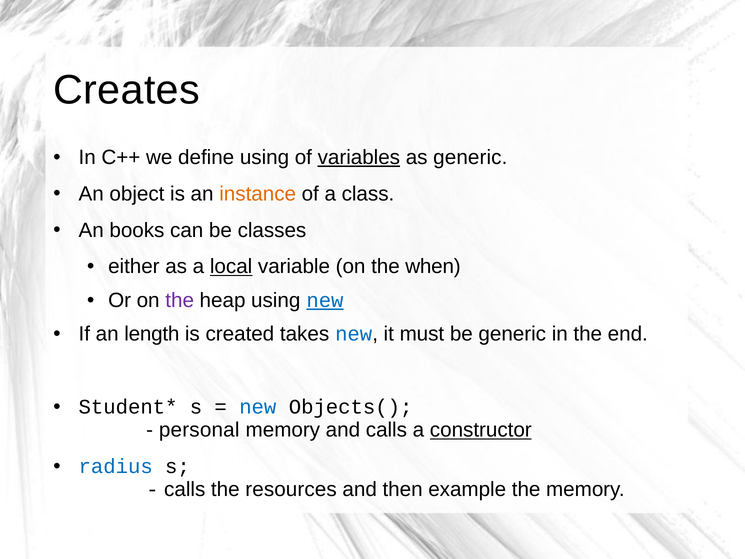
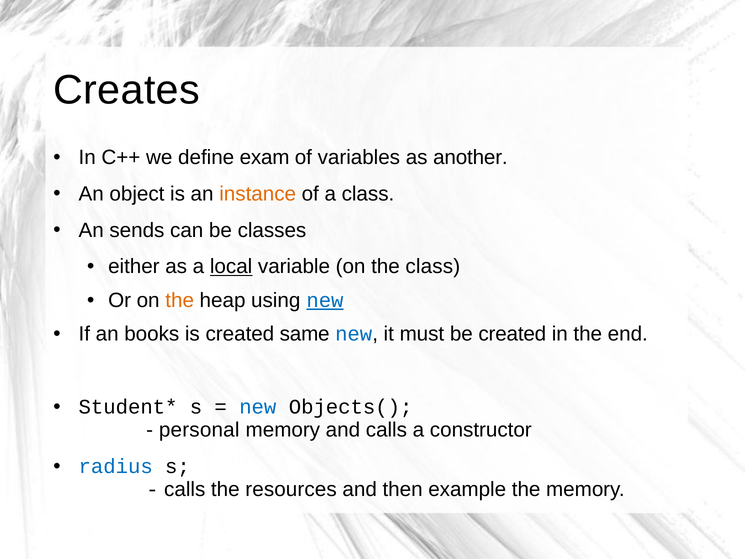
define using: using -> exam (265, 157)
variables underline: present -> none (359, 157)
as generic: generic -> another (470, 157)
books: books -> sends (137, 230)
the when: when -> class (433, 267)
the colour: purple -> orange (180, 300)
length: length -> books (152, 334)
takes: takes -> same (305, 334)
be generic: generic -> created (512, 334)
constructor underline: present -> none (481, 430)
